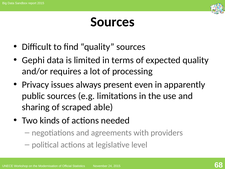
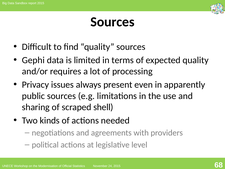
able: able -> shell (103, 107)
